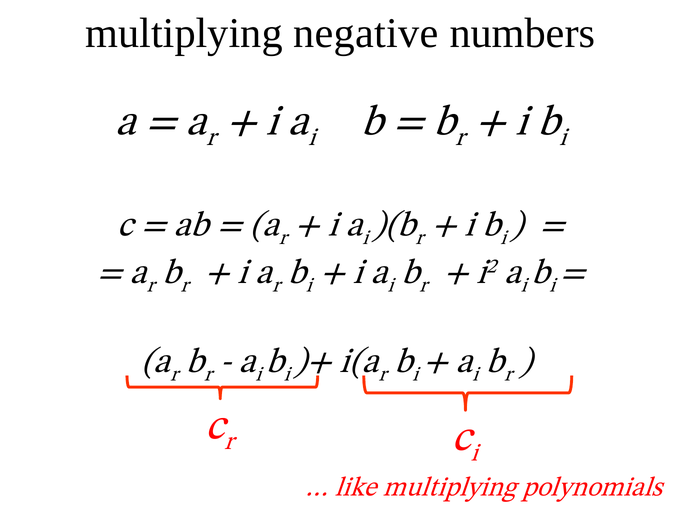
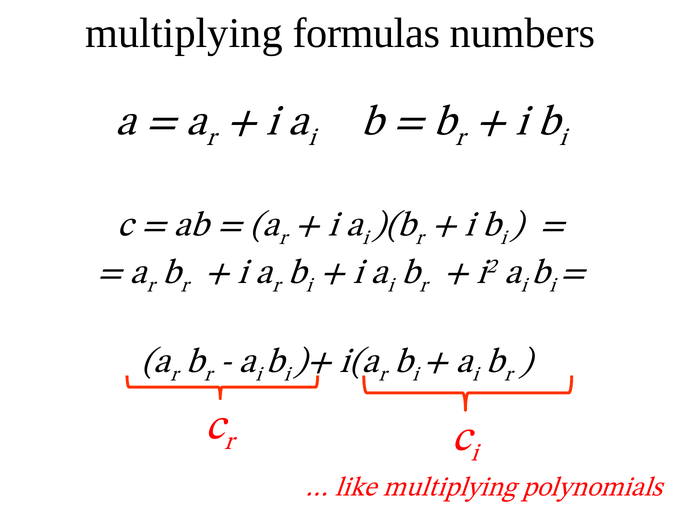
negative: negative -> formulas (366, 33)
